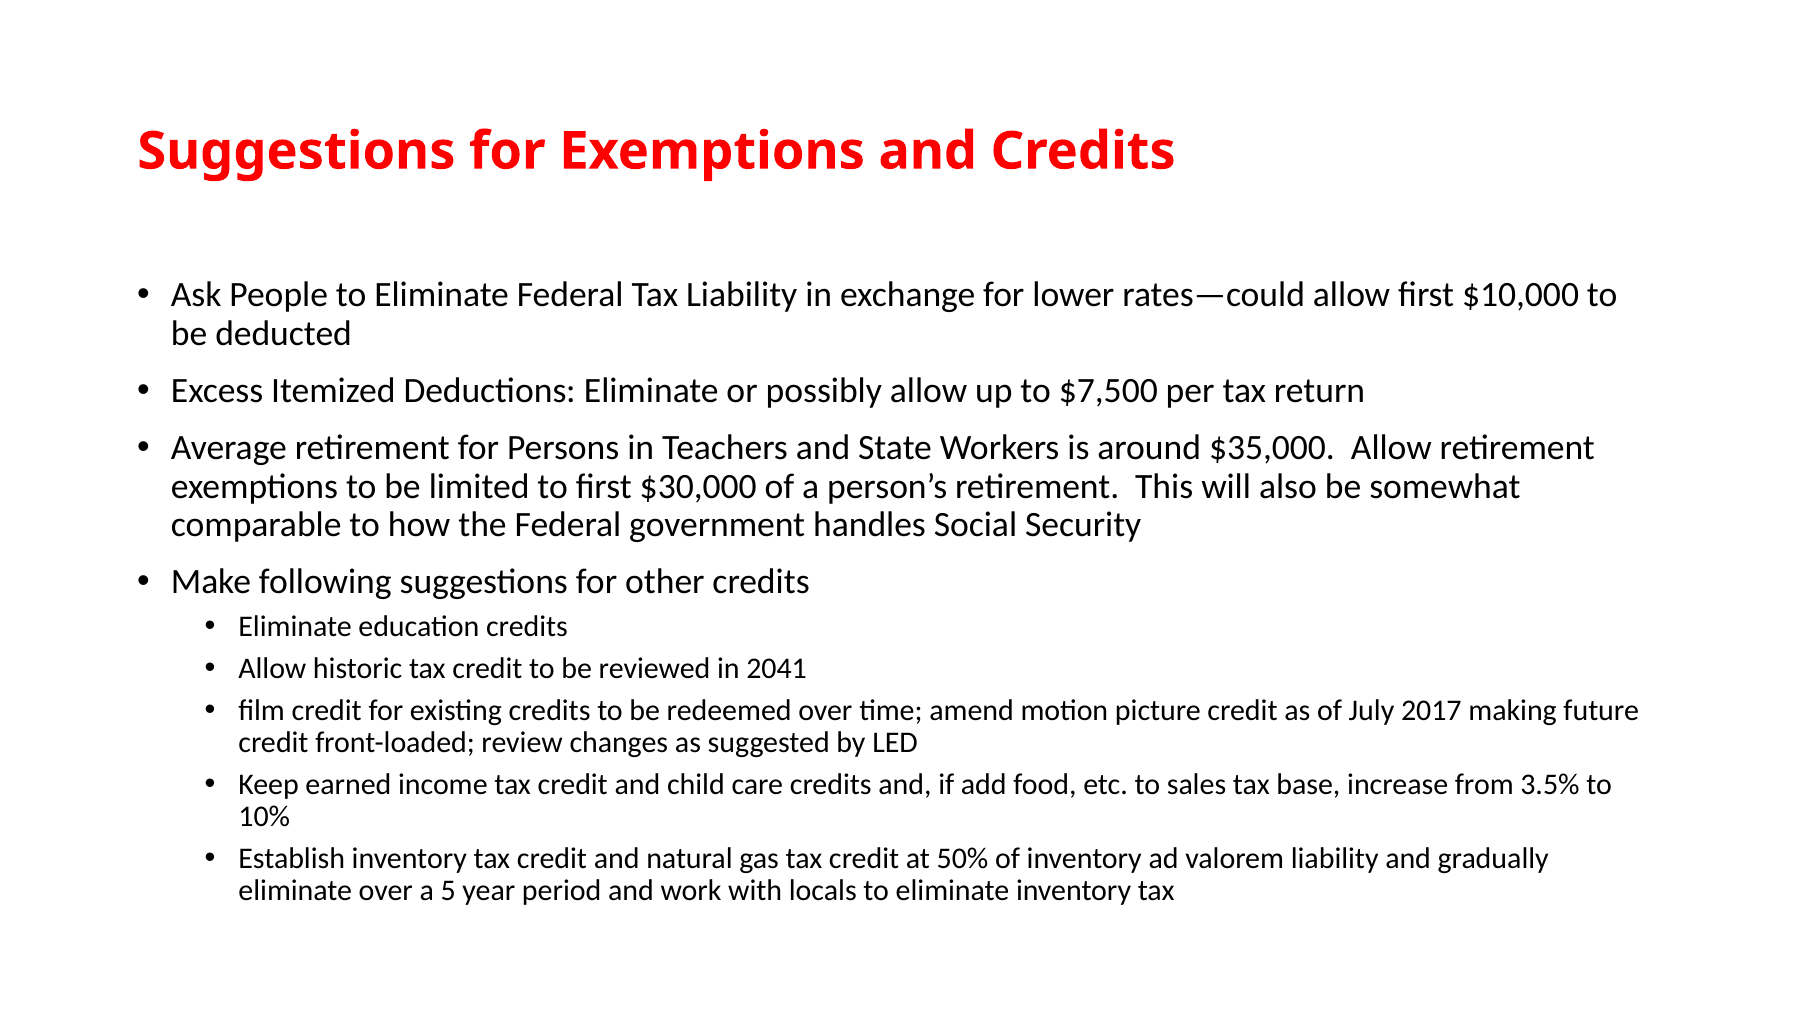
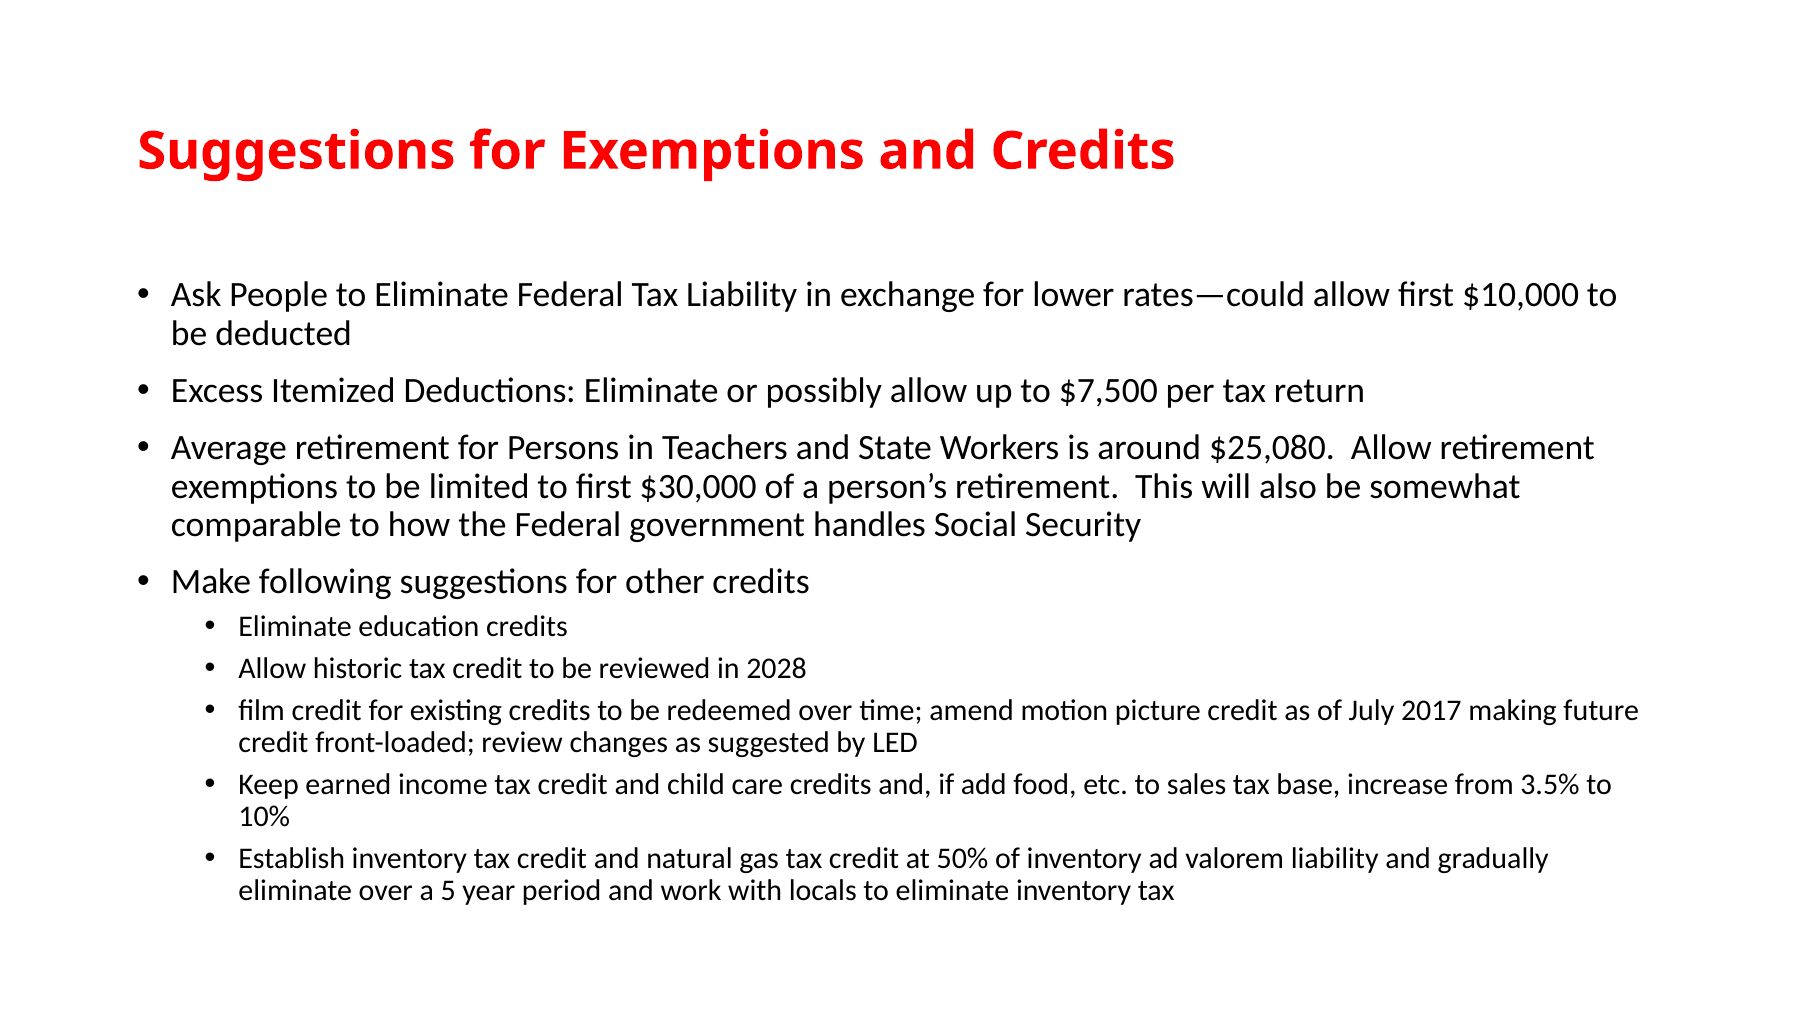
$35,000: $35,000 -> $25,080 (1272, 448)
2041: 2041 -> 2028 (777, 669)
